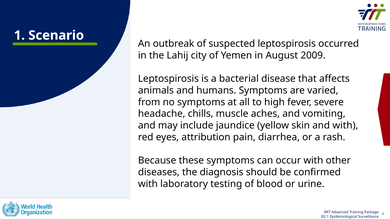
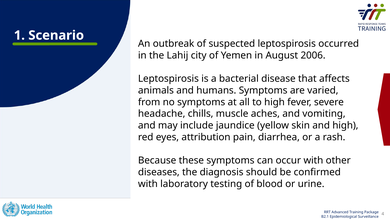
2009: 2009 -> 2006 (313, 55)
and with: with -> high (345, 126)
